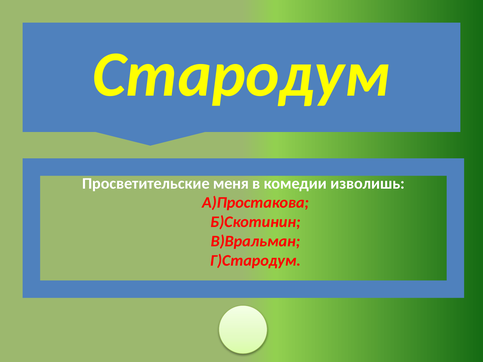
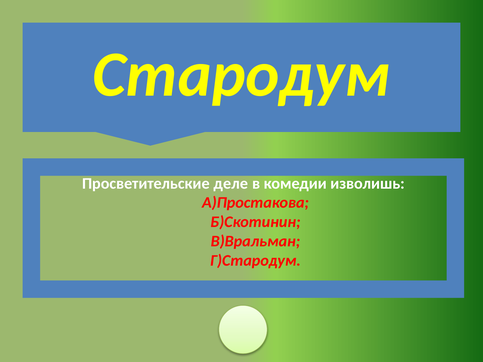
меня: меня -> деле (231, 183)
